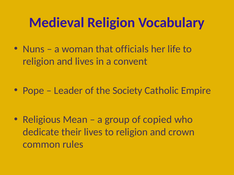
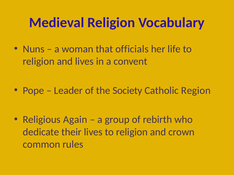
Empire: Empire -> Region (196, 91)
Mean: Mean -> Again (75, 120)
copied: copied -> rebirth (157, 120)
